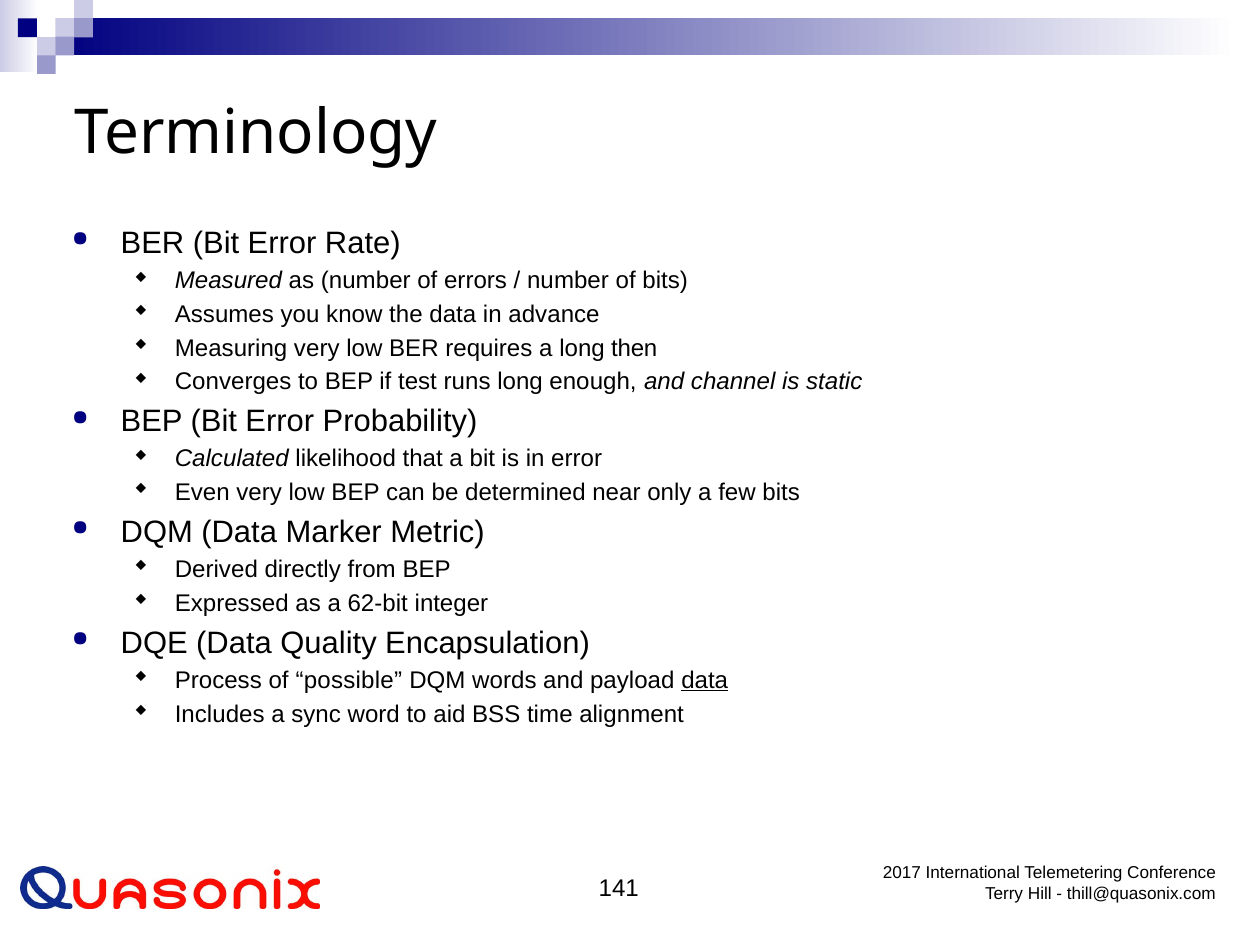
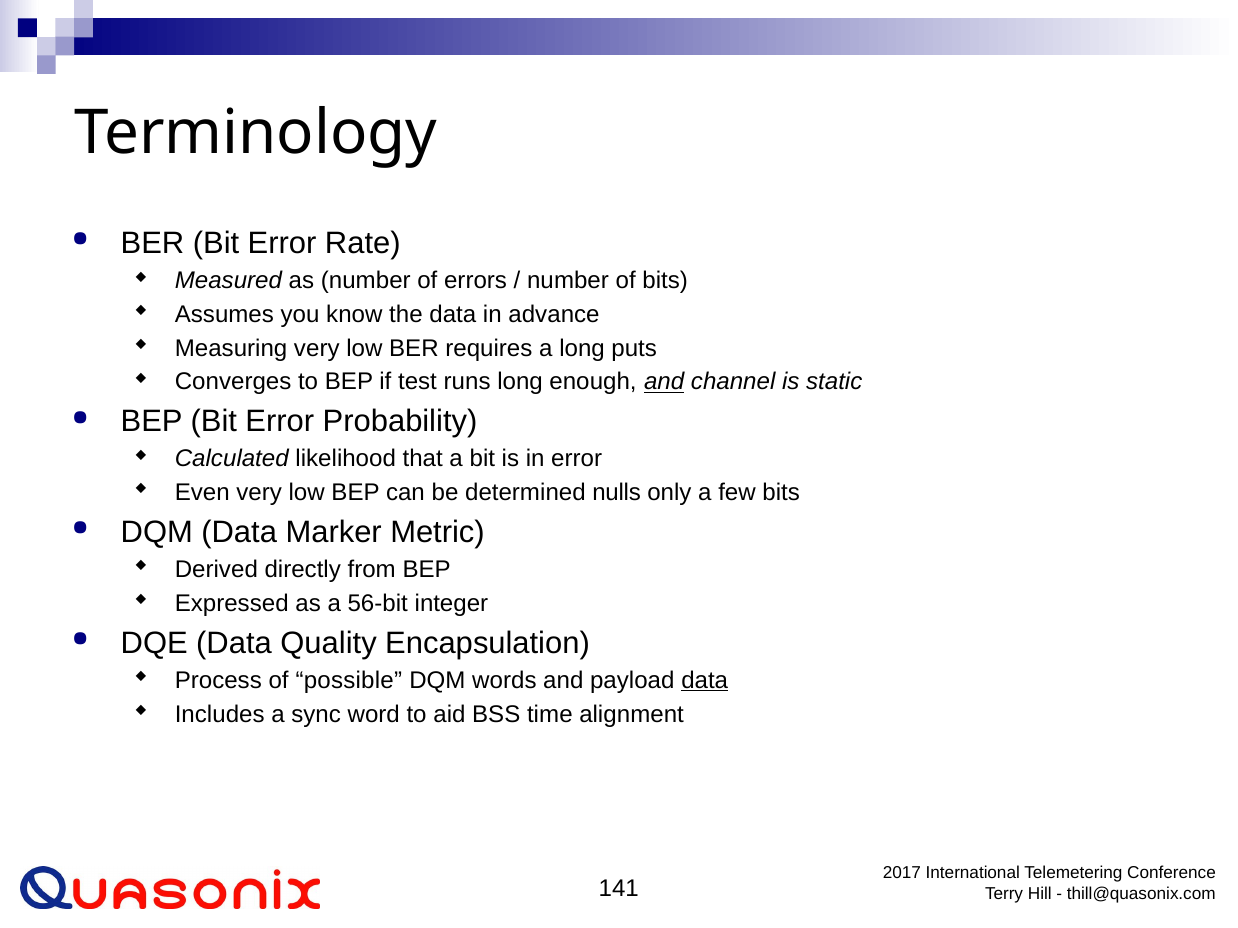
then: then -> puts (634, 348)
and underline: none -> present (664, 382)
near: near -> nulls (617, 493)
62-bit: 62-bit -> 56-bit (378, 604)
